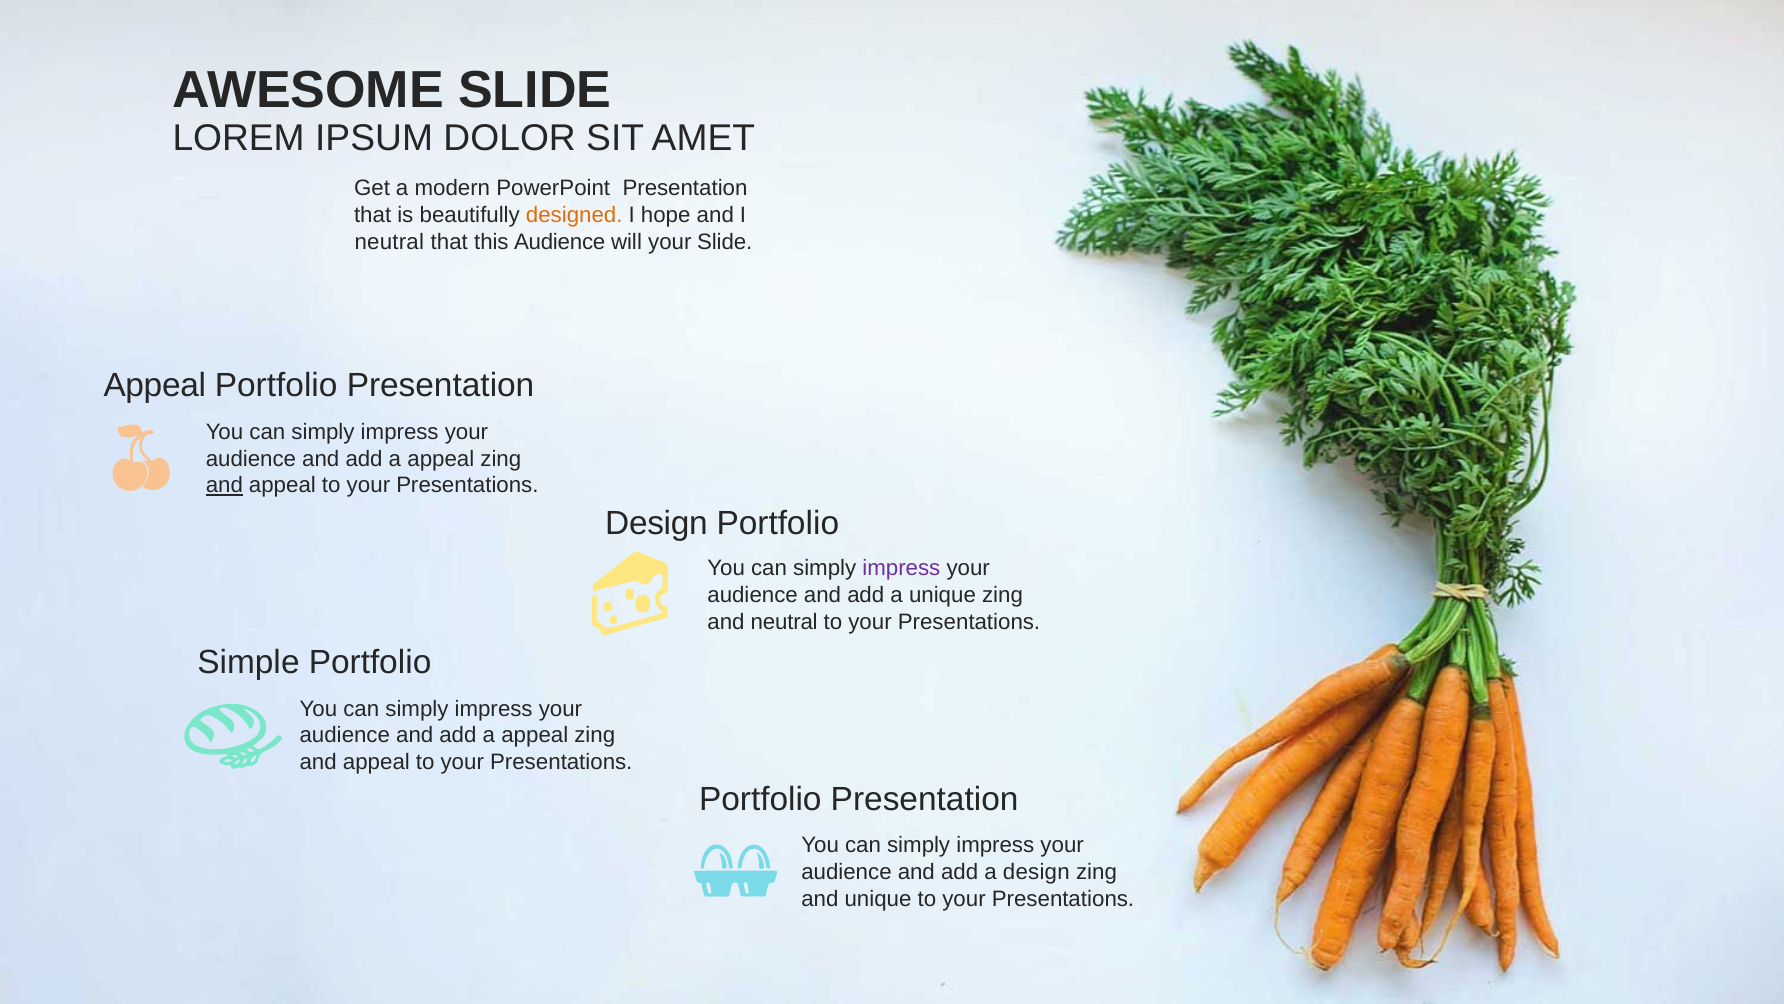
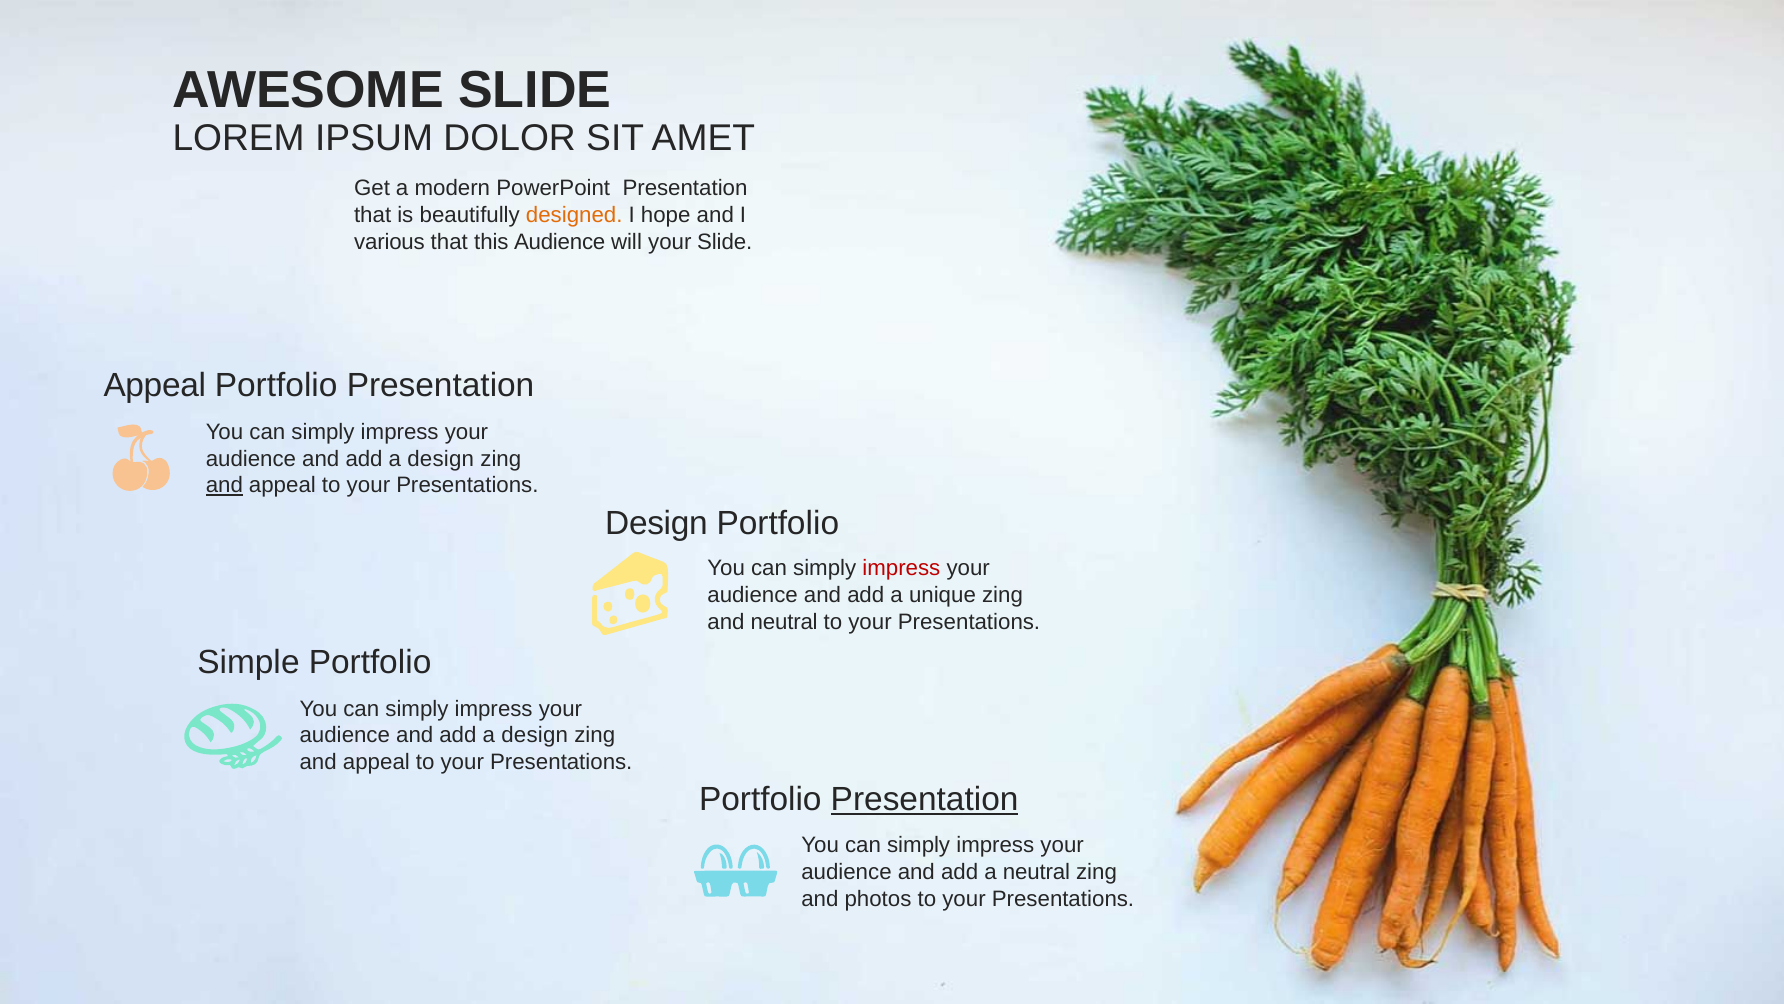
neutral: neutral -> various (389, 242)
appeal: appeal -> design (441, 459)
impress colour: purple -> red (901, 568)
appeal: appeal -> design (535, 735)
Presentation underline: none -> present (925, 799)
a design: design -> neutral (1037, 872)
and unique: unique -> photos (878, 898)
